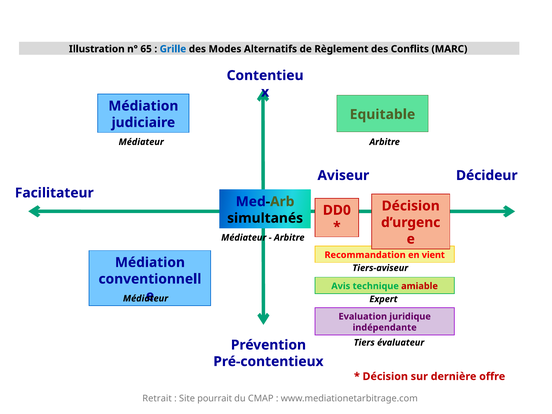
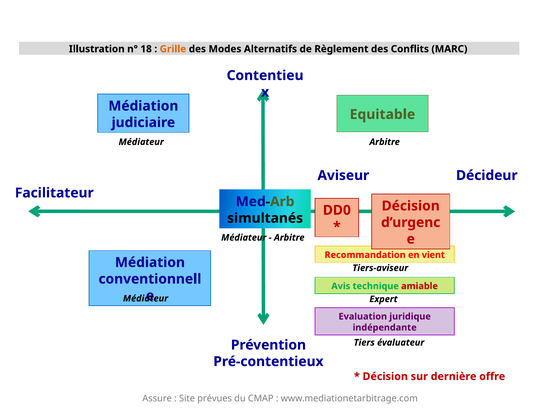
65: 65 -> 18 (146, 49)
Grille colour: blue -> orange (173, 49)
Retrait: Retrait -> Assure (157, 398)
pourrait: pourrait -> prévues (215, 398)
